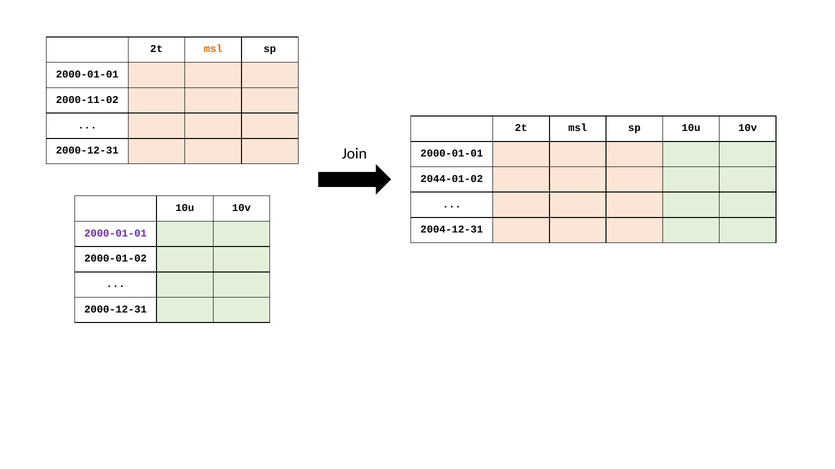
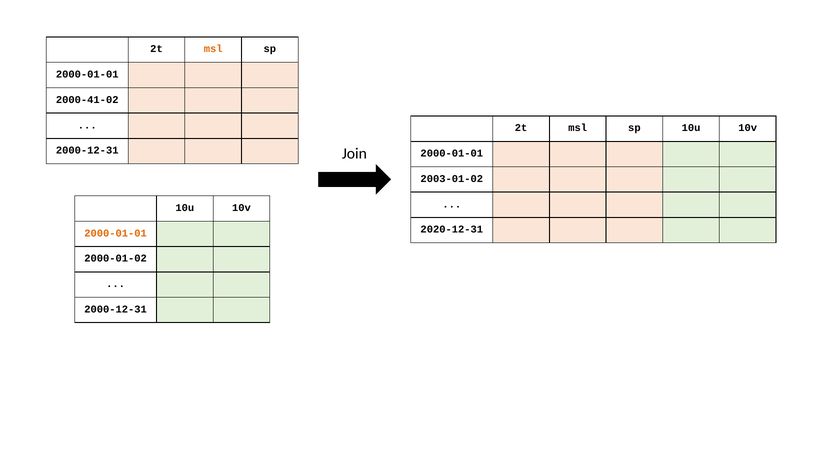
2000-11-02: 2000-11-02 -> 2000-41-02 (87, 100)
2044-01-02: 2044-01-02 -> 2003-01-02 (452, 179)
2004-12-31: 2004-12-31 -> 2020-12-31 (452, 230)
2000-01-01 colour: purple -> orange (116, 234)
